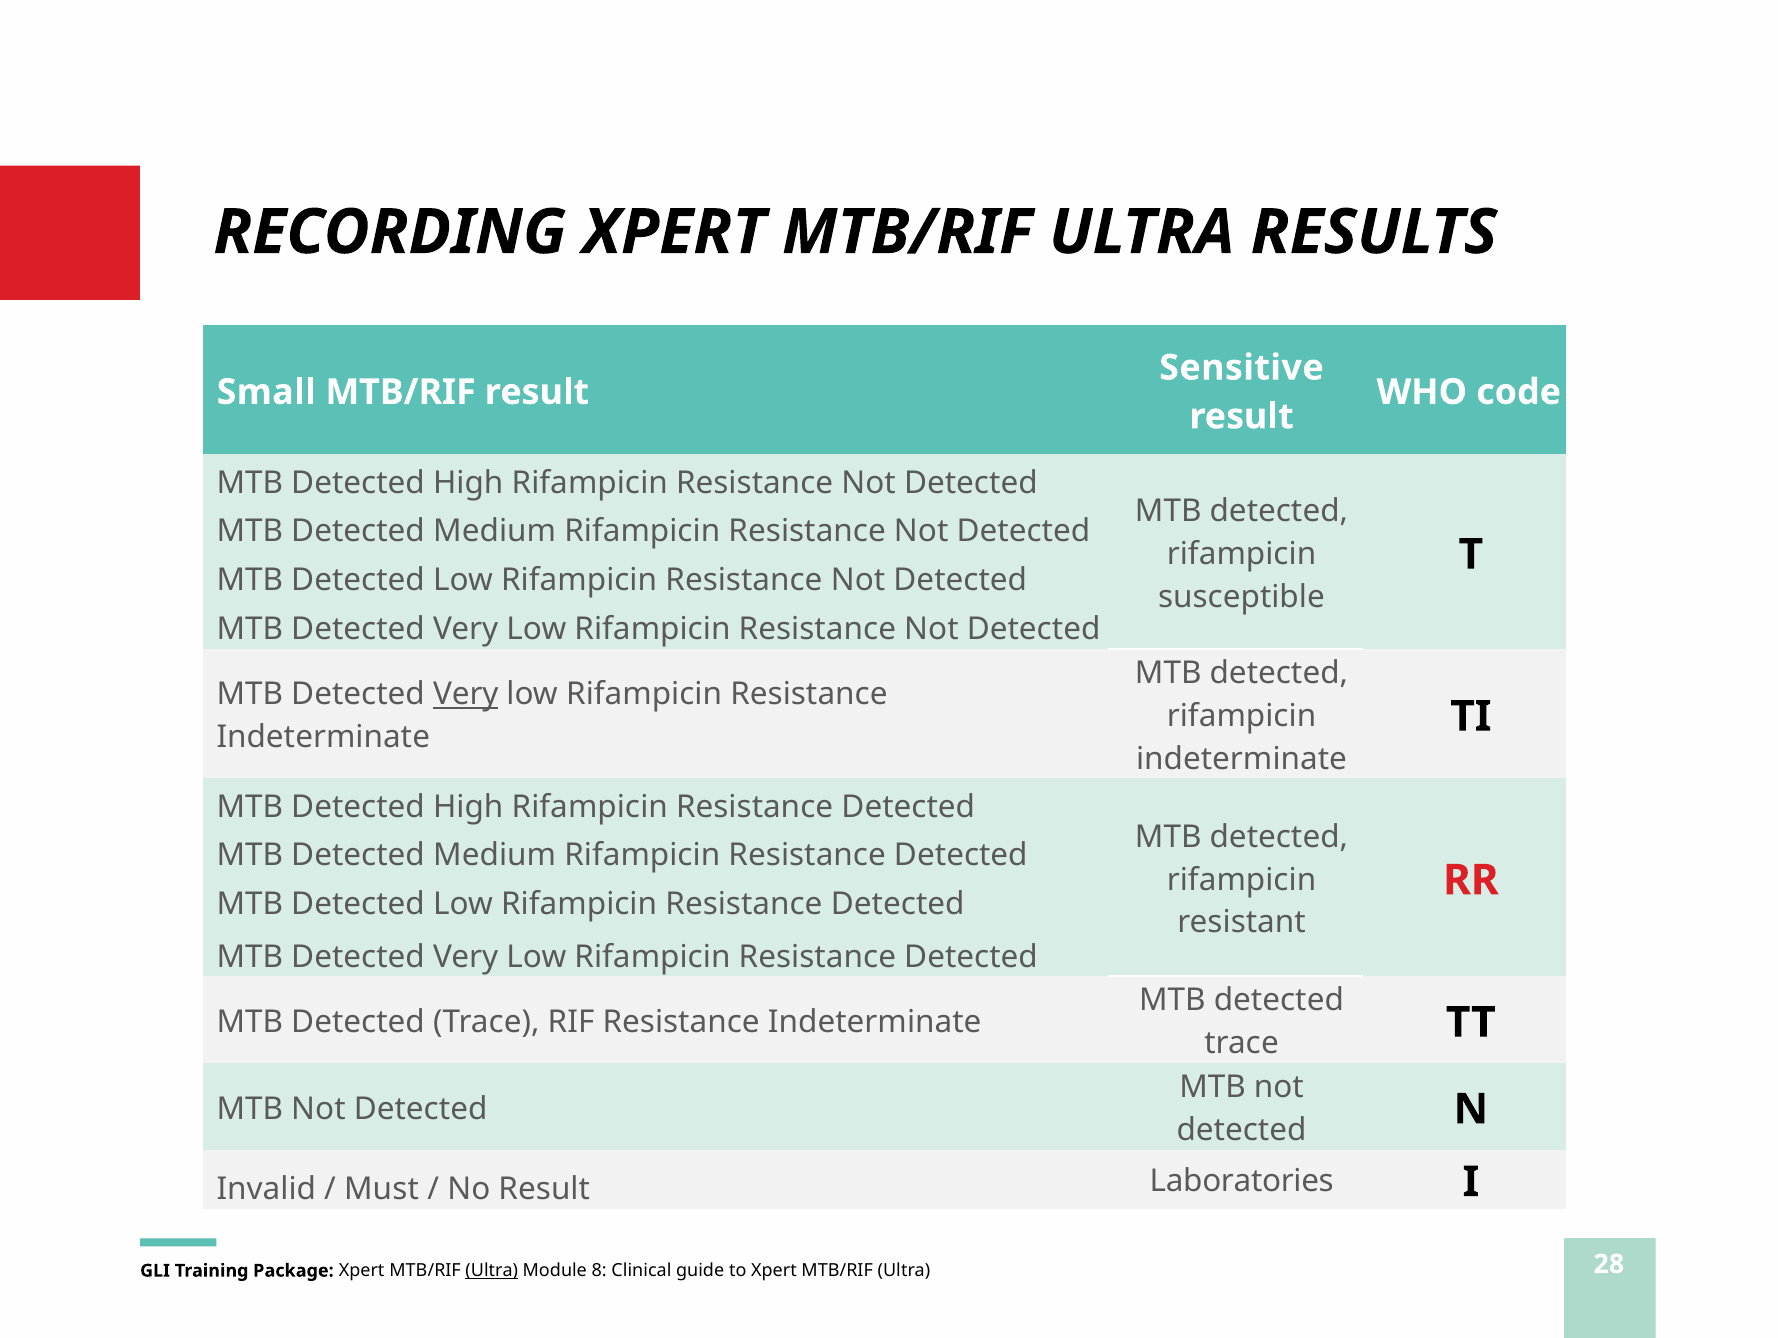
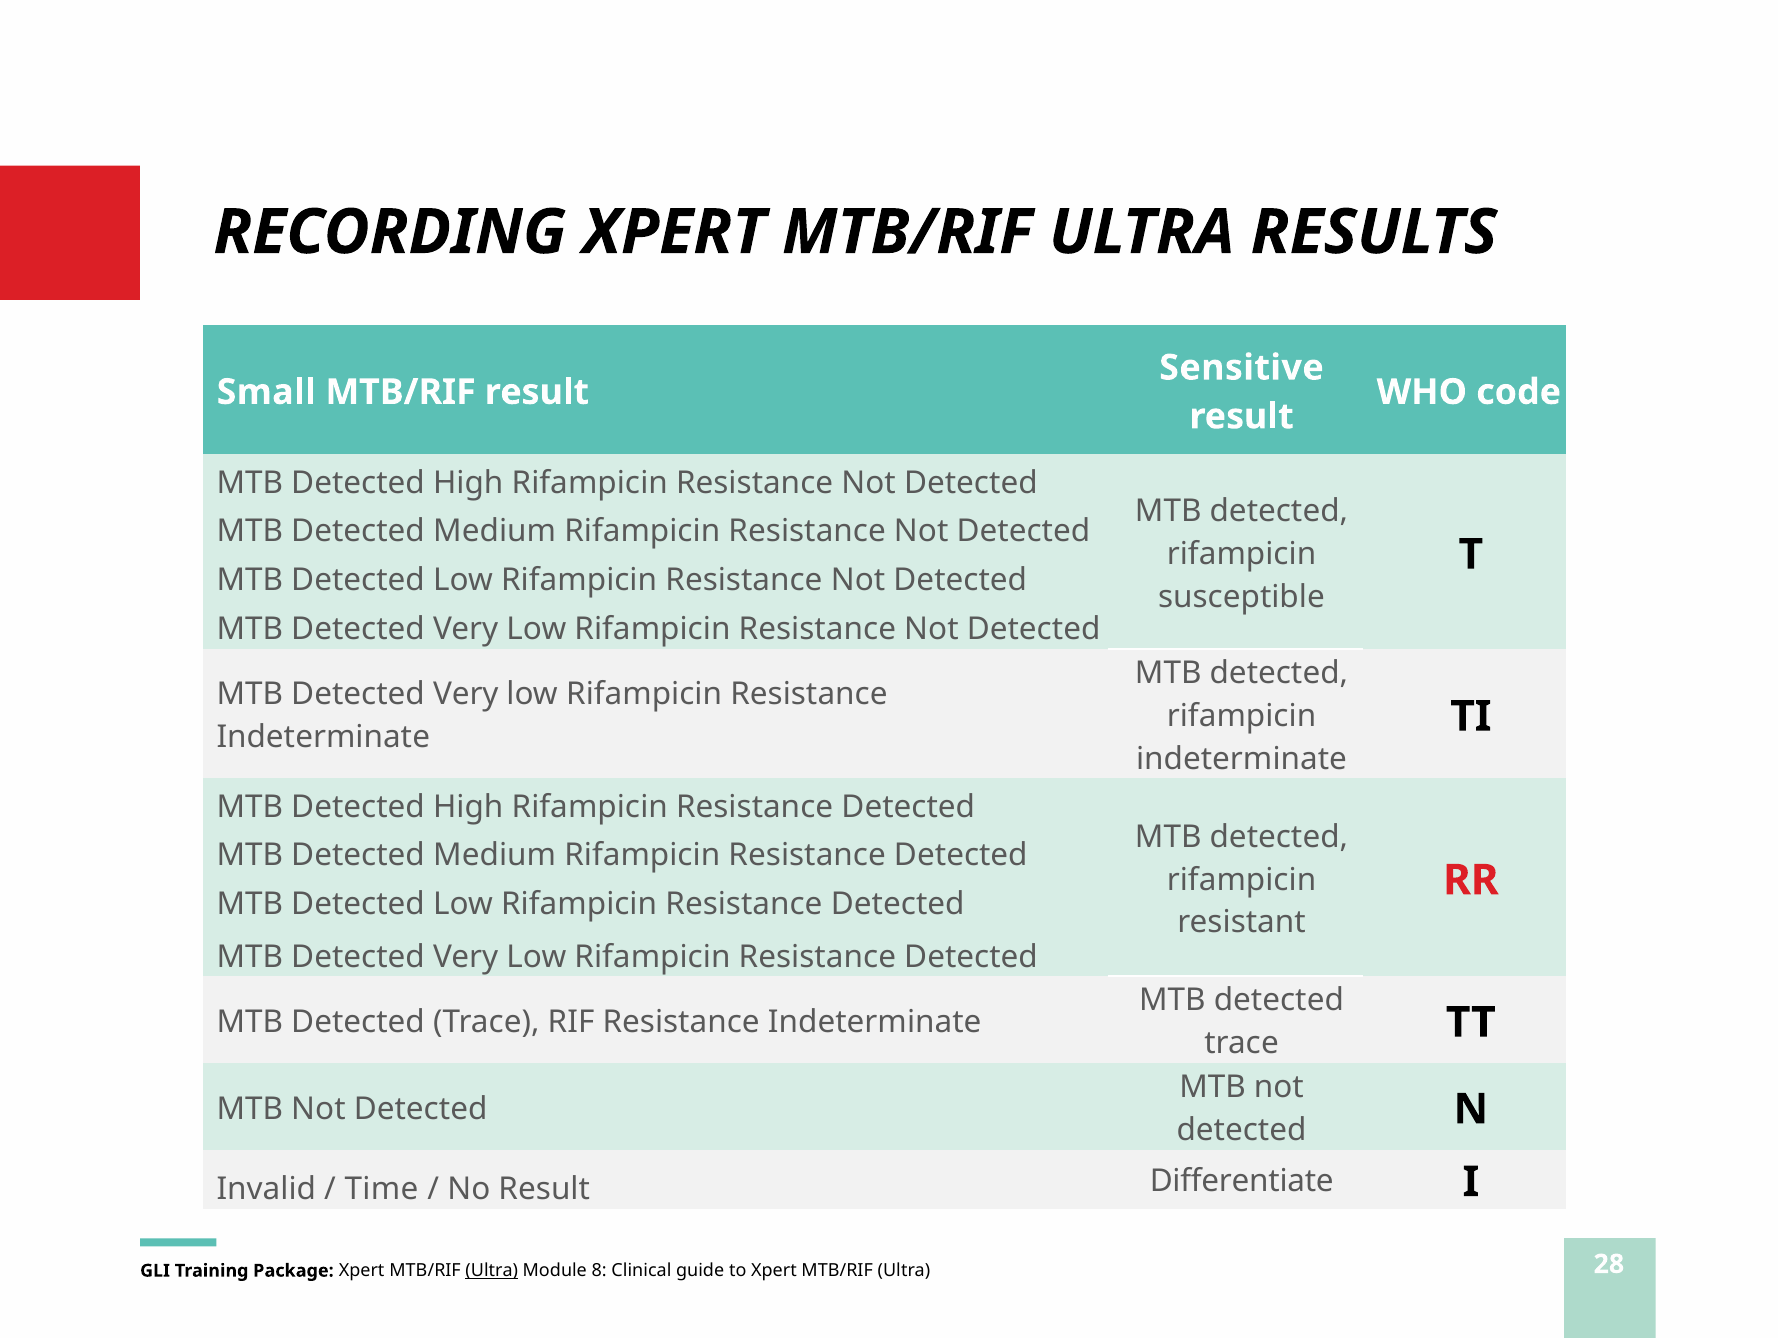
Very underline: present -> none (466, 695)
Must: Must -> Time (381, 1189)
Laboratories: Laboratories -> Differentiate (1242, 1182)
